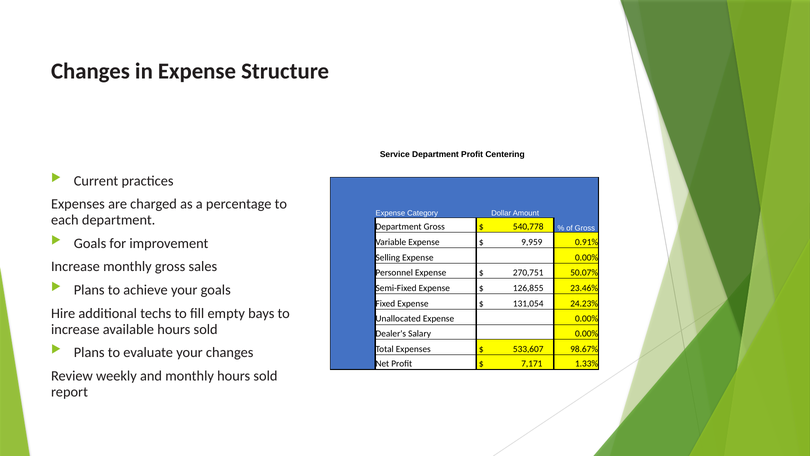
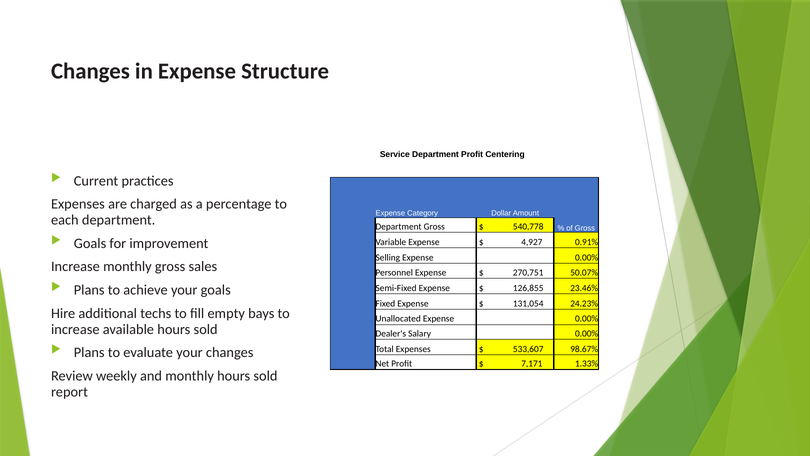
9,959: 9,959 -> 4,927 (532, 242)
